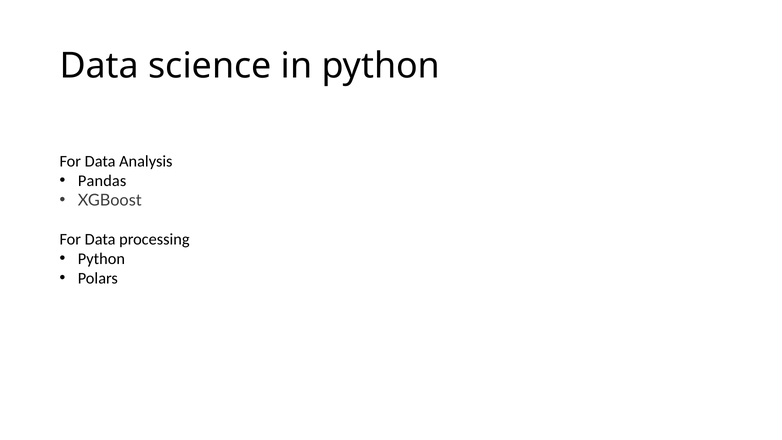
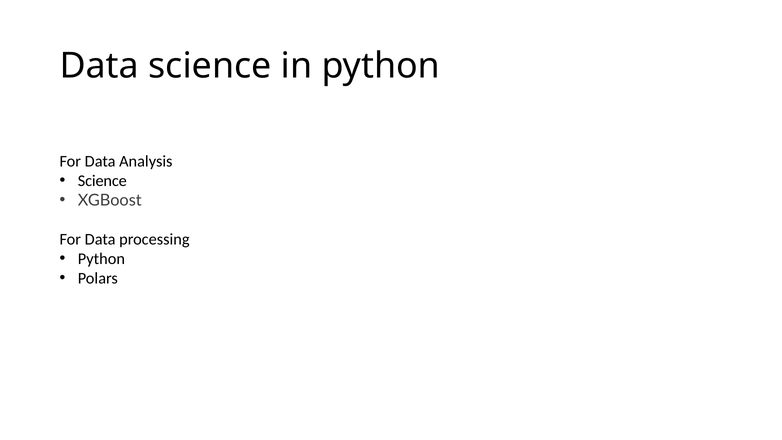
Pandas: Pandas -> Science (102, 181)
